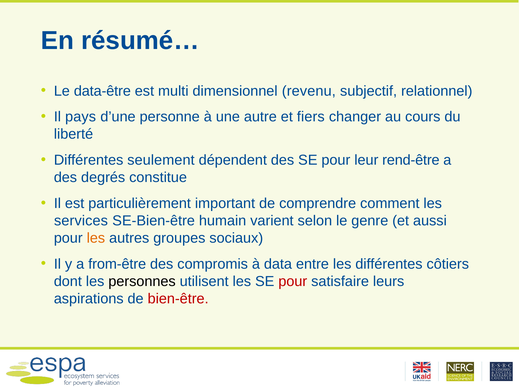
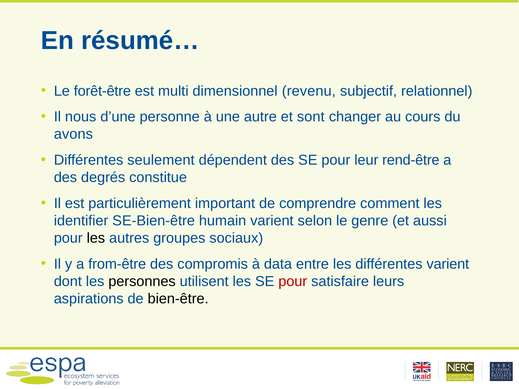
data-être: data-être -> forêt-être (102, 91)
pays: pays -> nous (81, 117)
fiers: fiers -> sont (311, 117)
liberté: liberté -> avons (73, 134)
services: services -> identifier (81, 221)
les colour: orange -> black (96, 238)
différentes côtiers: côtiers -> varient (448, 264)
bien-être colour: red -> black (178, 299)
